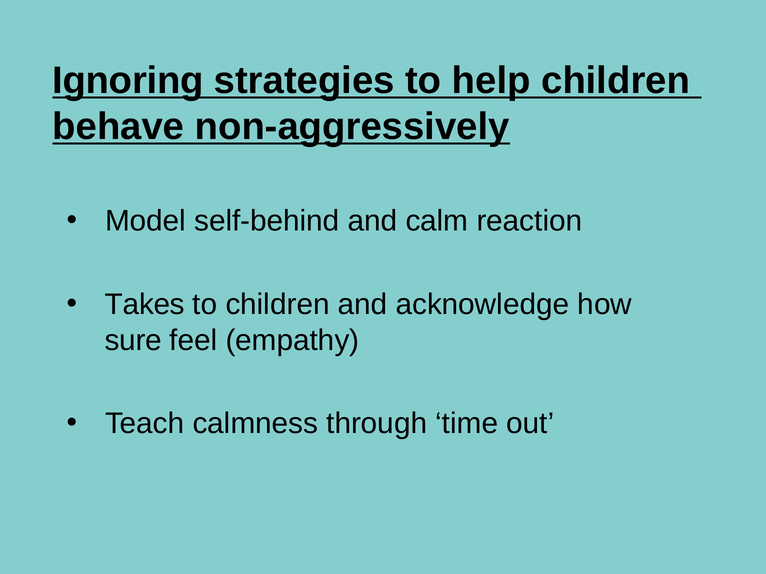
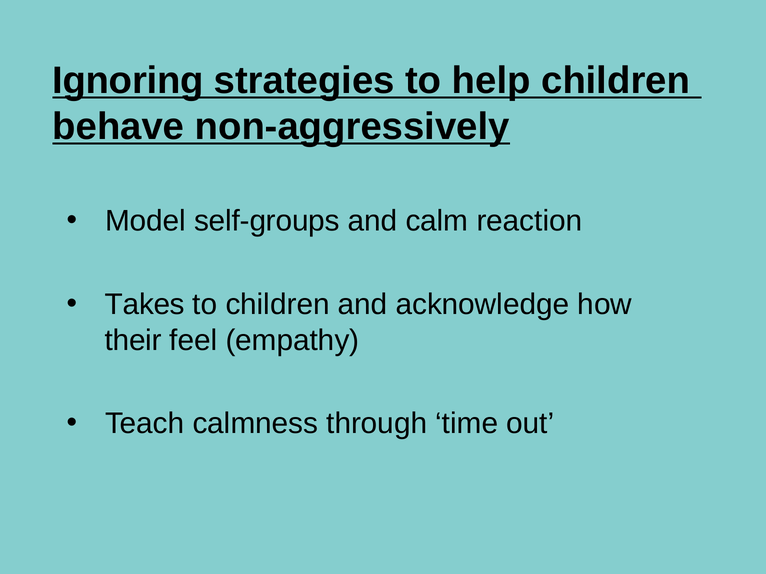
self-behind: self-behind -> self-groups (267, 221)
sure: sure -> their (133, 340)
